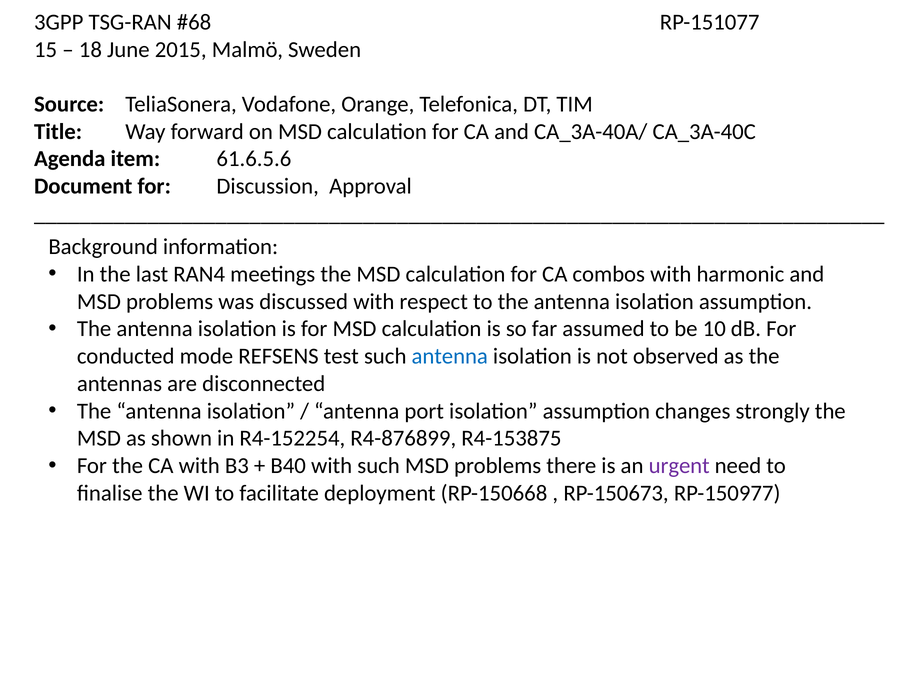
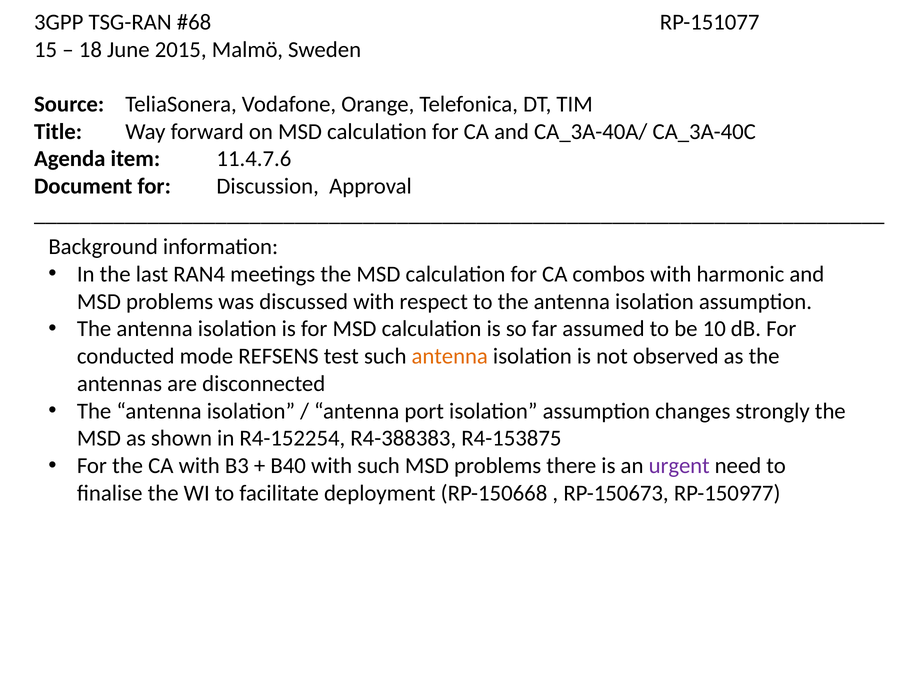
61.6.5.6: 61.6.5.6 -> 11.4.7.6 (254, 159)
antenna colour: blue -> orange (450, 356)
R4-876899: R4-876899 -> R4-388383 (403, 438)
